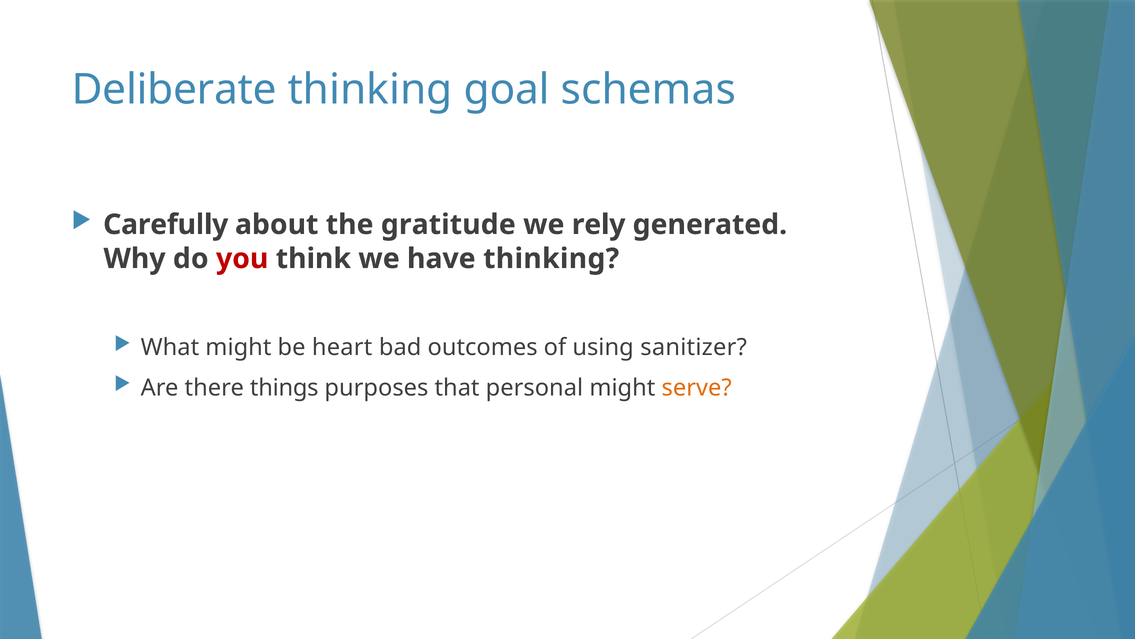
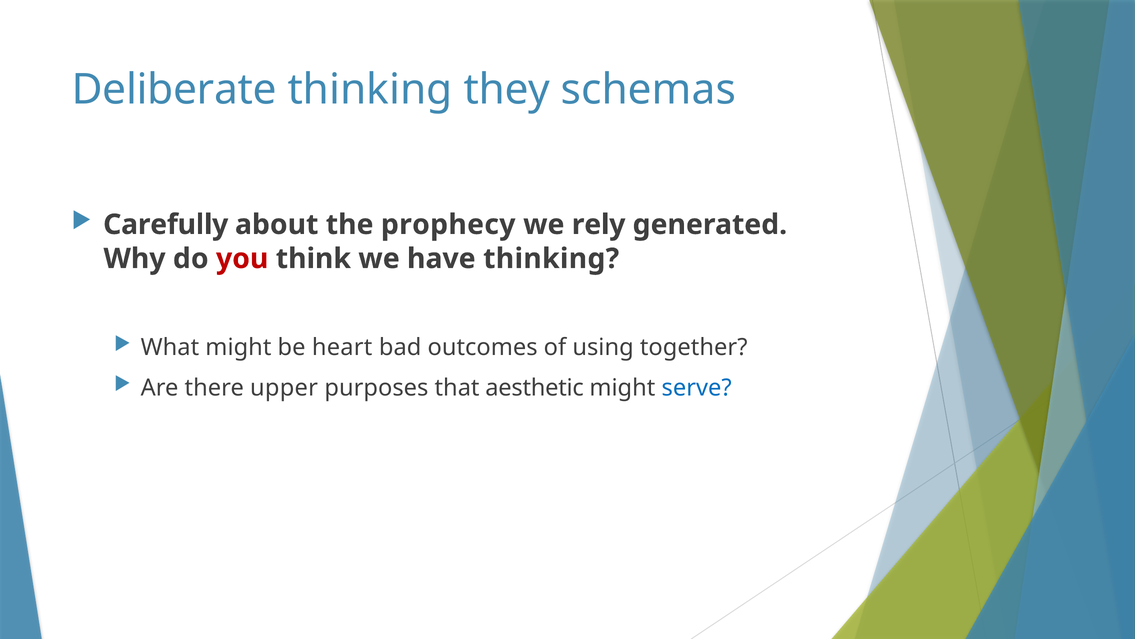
goal: goal -> they (507, 90)
gratitude: gratitude -> prophecy (448, 224)
sanitizer: sanitizer -> together (694, 347)
things: things -> upper (284, 387)
personal: personal -> aesthetic (535, 387)
serve colour: orange -> blue (697, 387)
